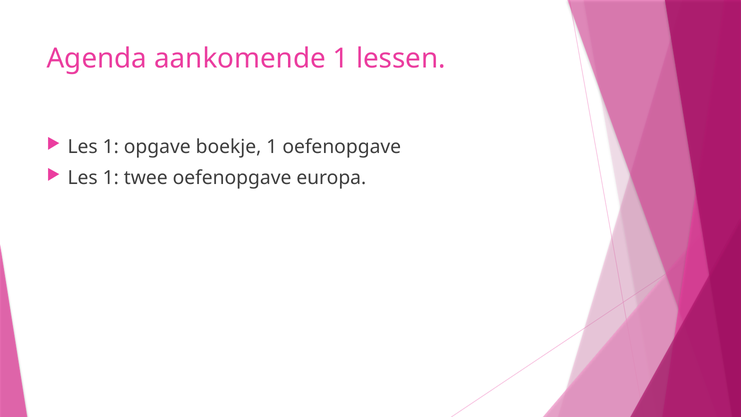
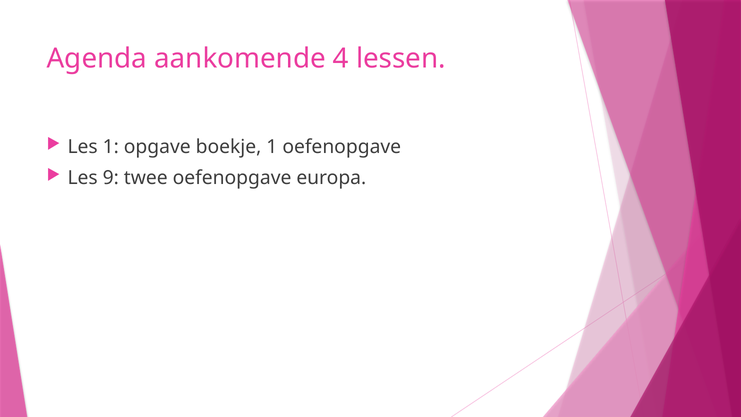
aankomende 1: 1 -> 4 (341, 58)
1: 1 -> 9 (111, 178)
